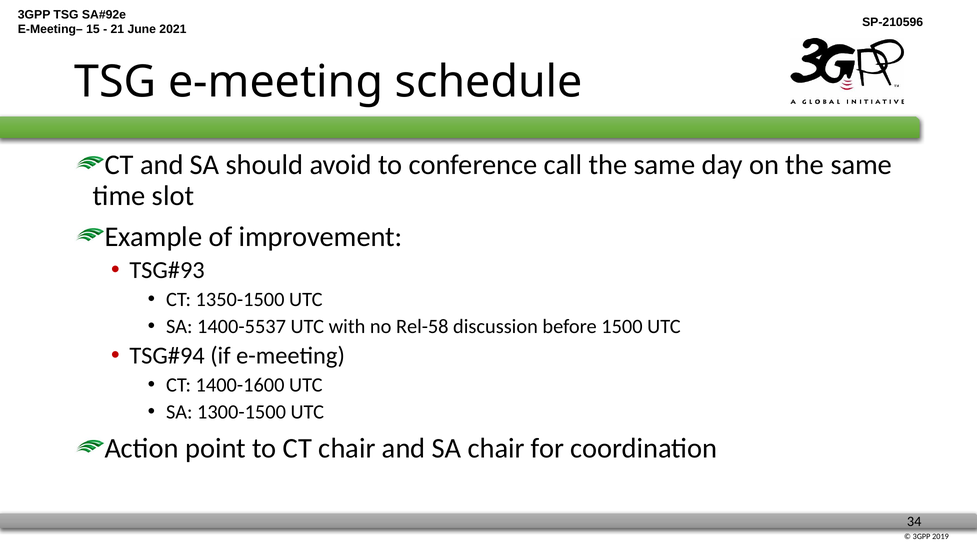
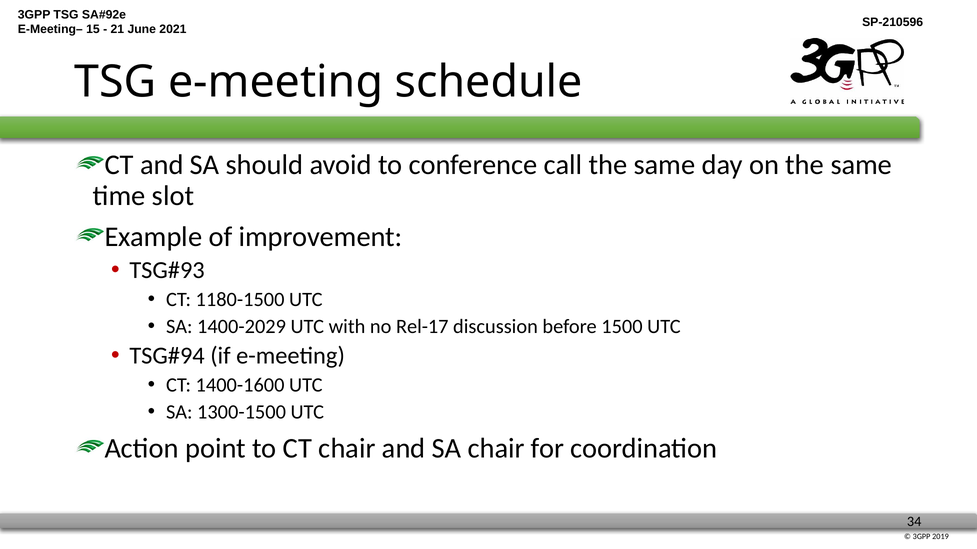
1350-1500: 1350-1500 -> 1180-1500 (240, 300)
1400-5537: 1400-5537 -> 1400-2029 (242, 327)
Rel-58: Rel-58 -> Rel-17 (422, 327)
